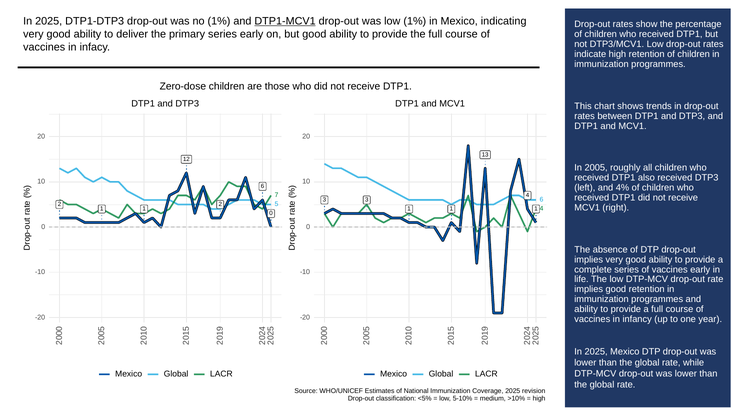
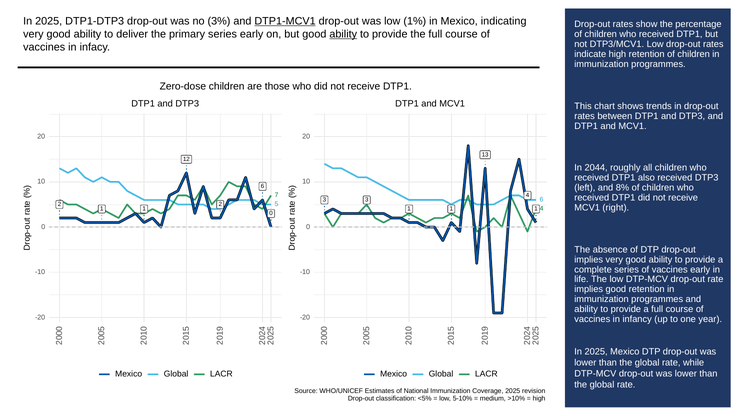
no 1%: 1% -> 3% (219, 21)
ability underline: none -> present (343, 34)
2005: 2005 -> 2044 (596, 168)
4%: 4% -> 8% (623, 188)
